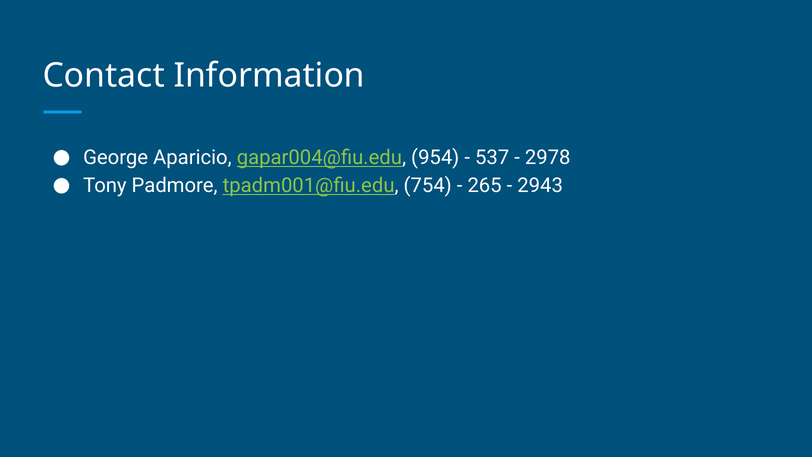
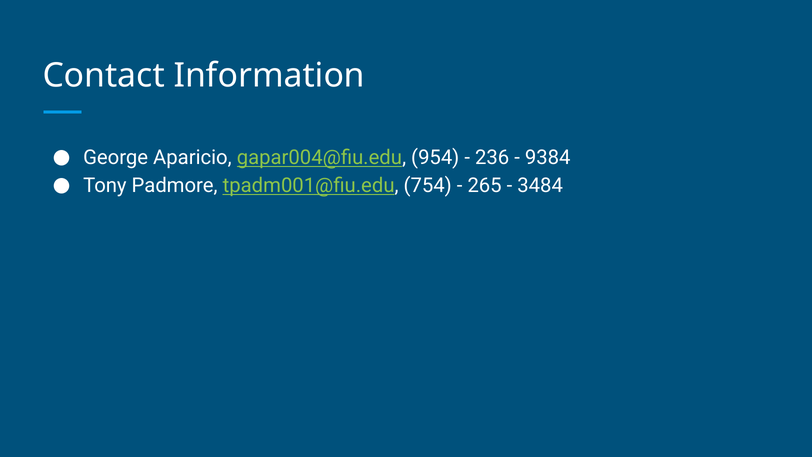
537: 537 -> 236 (492, 158)
2978: 2978 -> 9384 (548, 158)
2943: 2943 -> 3484 (540, 186)
